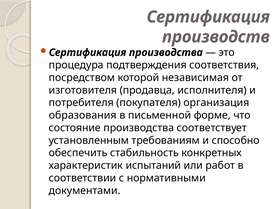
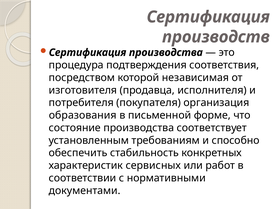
испытаний: испытаний -> сервисных (153, 166)
